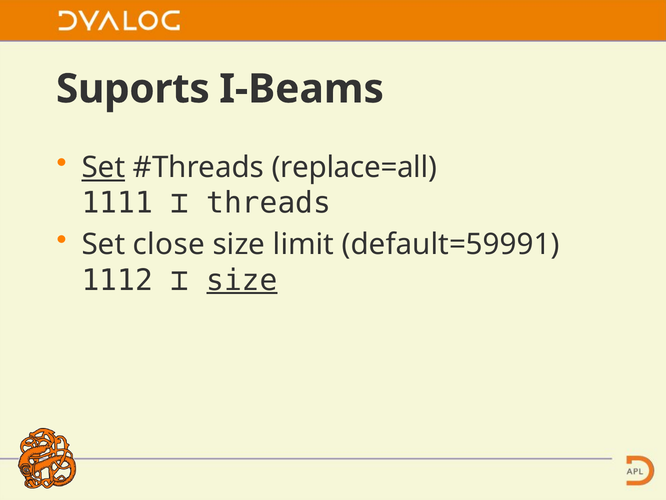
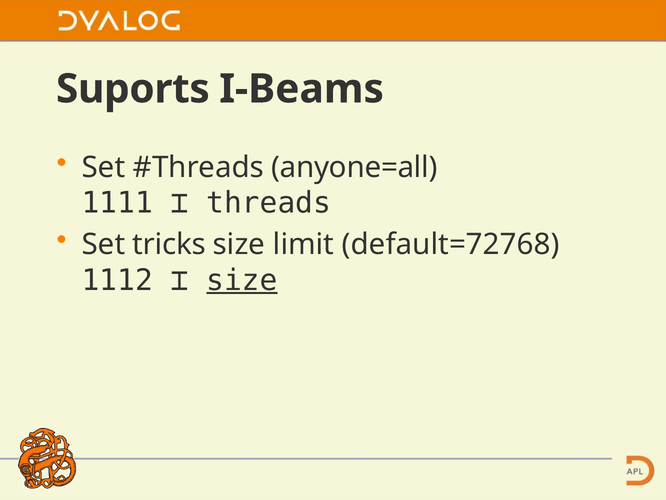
Set underline: present -> none (103, 167)
replace=all: replace=all -> anyone=all (354, 167)
close: close -> tricks (169, 244)
default=59991: default=59991 -> default=72768 (451, 244)
